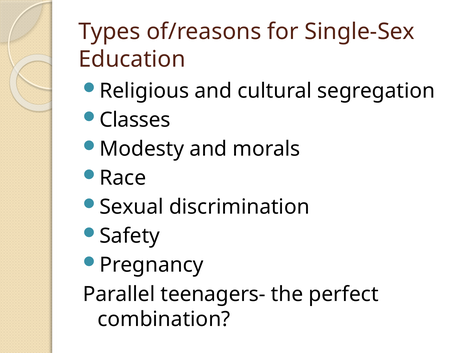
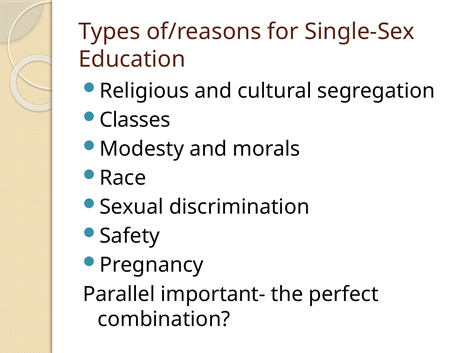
teenagers-: teenagers- -> important- (213, 294)
